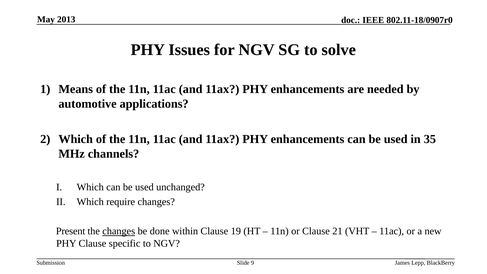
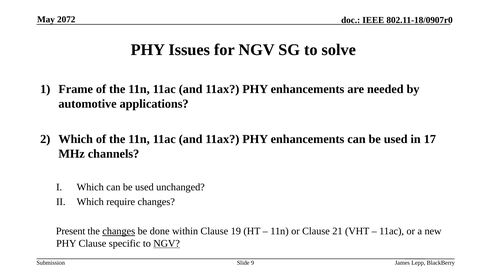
2013: 2013 -> 2072 (66, 19)
Means: Means -> Frame (76, 89)
35: 35 -> 17 (430, 139)
NGV underline: none -> present (167, 243)
